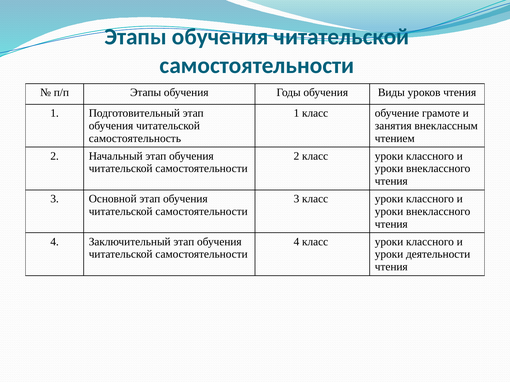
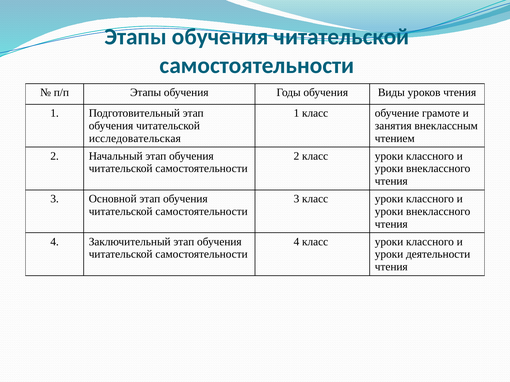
самостоятельность: самостоятельность -> исследовательская (135, 138)
